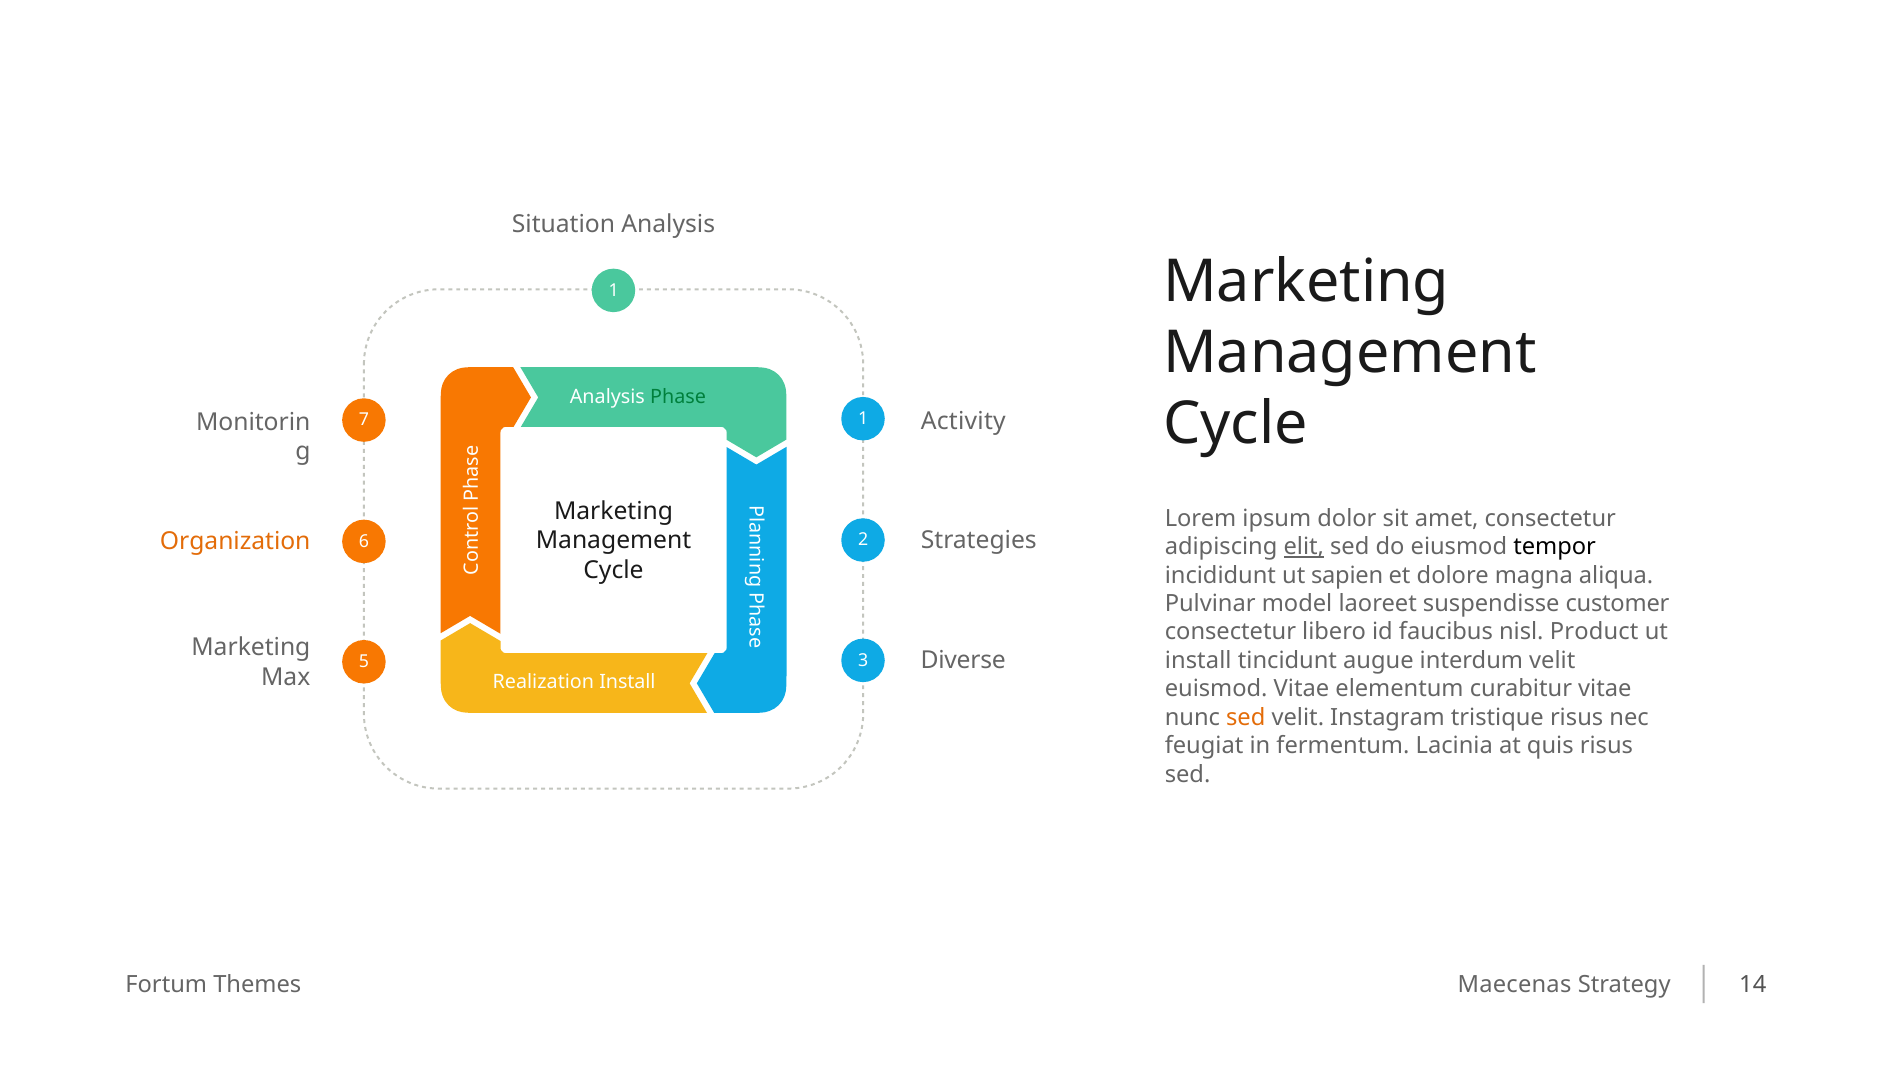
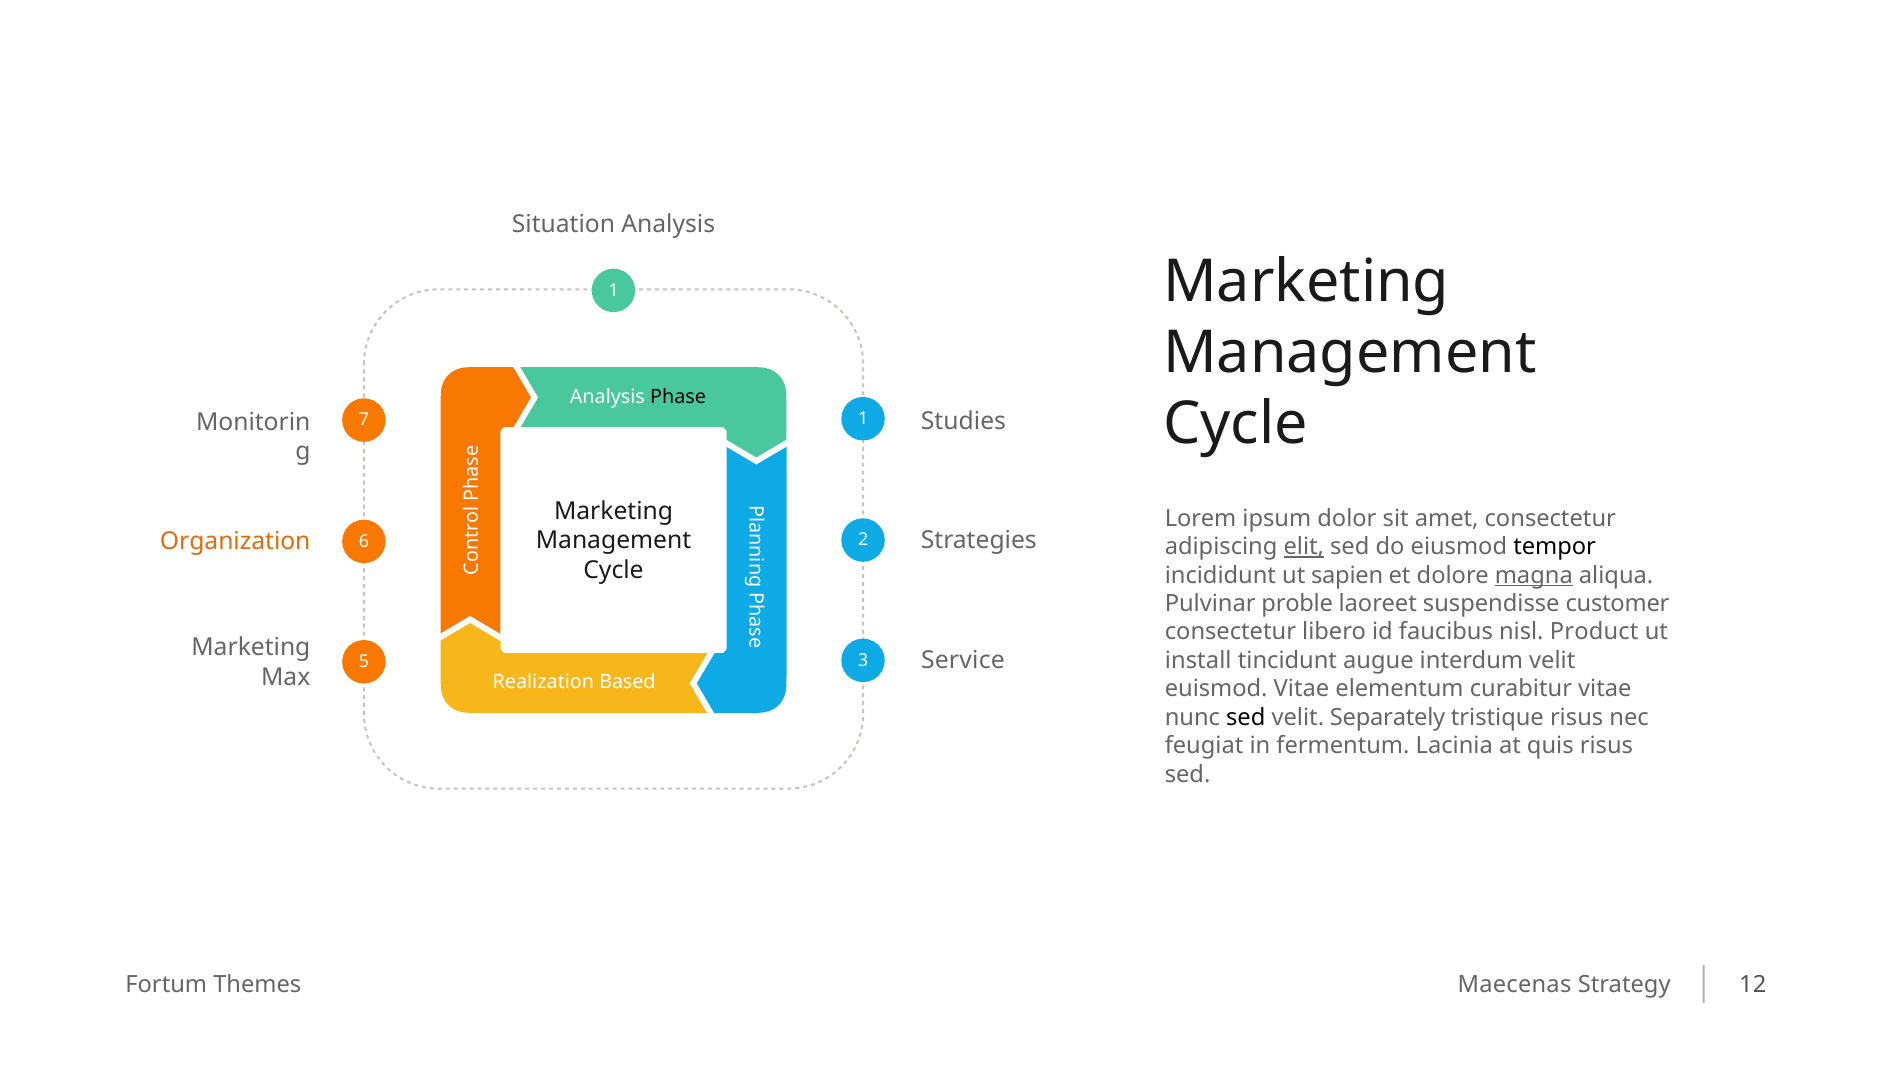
Phase colour: green -> black (678, 397)
Activity: Activity -> Studies (963, 421)
magna underline: none -> present (1534, 575)
model: model -> proble (1297, 604)
Diverse: Diverse -> Service (963, 660)
Realization Install: Install -> Based (627, 682)
sed colour: orange -> black (1246, 717)
Instagram: Instagram -> Separately (1388, 717)
14: 14 -> 12 (1753, 985)
